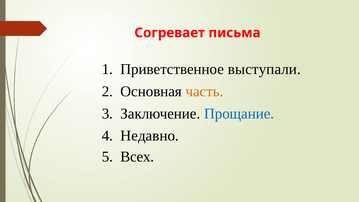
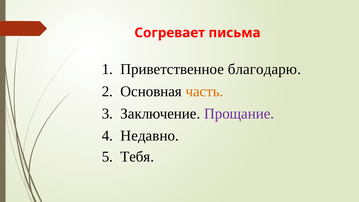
выступали: выступали -> благодарю (264, 69)
Прощание colour: blue -> purple (239, 114)
Всех: Всех -> Тебя (137, 157)
